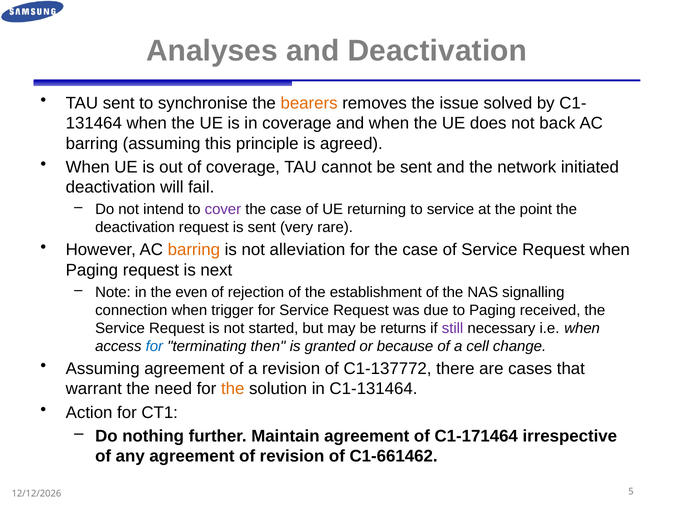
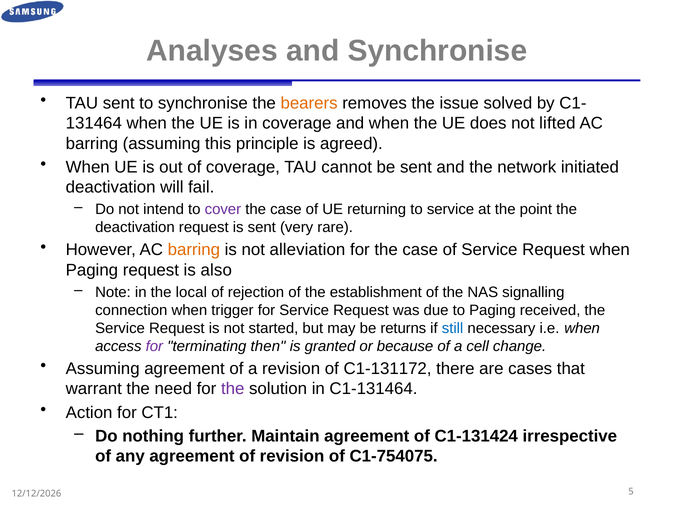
and Deactivation: Deactivation -> Synchronise (437, 51)
back: back -> lifted (557, 123)
next: next -> also (216, 270)
even: even -> local (191, 292)
still colour: purple -> blue (453, 328)
for colour: blue -> purple (154, 346)
C1-137772: C1-137772 -> C1-131172 (388, 368)
the colour: orange -> purple (233, 389)
C1-171464: C1-171464 -> C1-131424 (476, 436)
C1-661462: C1-661462 -> C1-754075 (394, 456)
